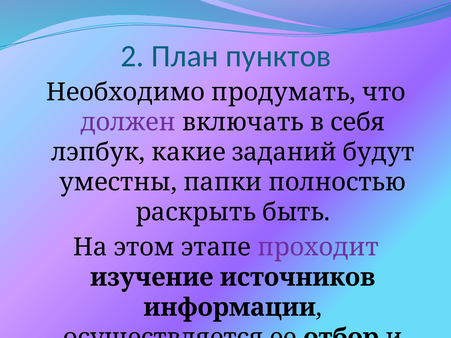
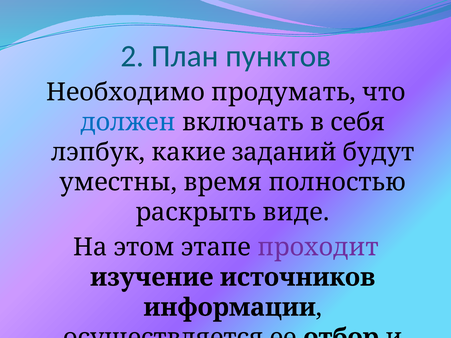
должен colour: purple -> blue (128, 122)
папки: папки -> время (223, 182)
быть: быть -> виде (296, 212)
